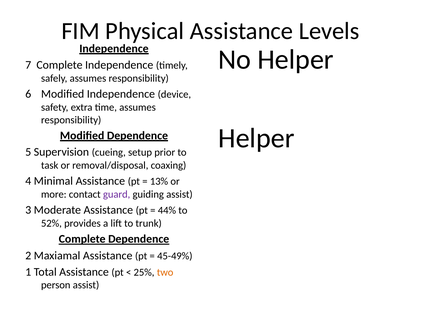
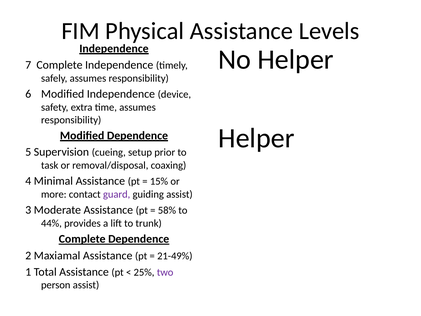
13%: 13% -> 15% (159, 181)
44%: 44% -> 58% (167, 210)
52%: 52% -> 44% (51, 223)
45-49%: 45-49% -> 21-49% (175, 256)
two colour: orange -> purple (165, 272)
